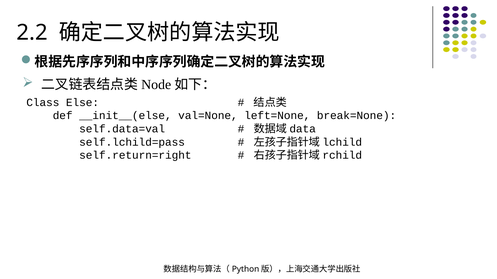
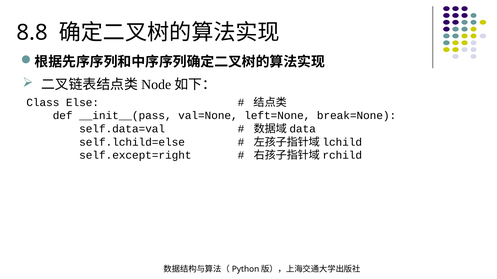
2.2: 2.2 -> 8.8 (32, 33)
__init__(else: __init__(else -> __init__(pass (125, 116)
self.lchild=pass: self.lchild=pass -> self.lchild=else (132, 142)
self.return=right: self.return=right -> self.except=right (135, 156)
